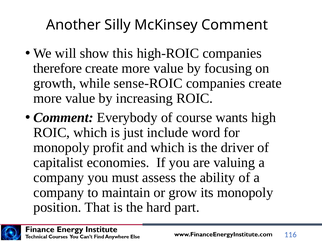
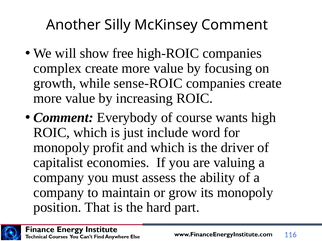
this: this -> free (123, 53)
therefore: therefore -> complex (58, 68)
